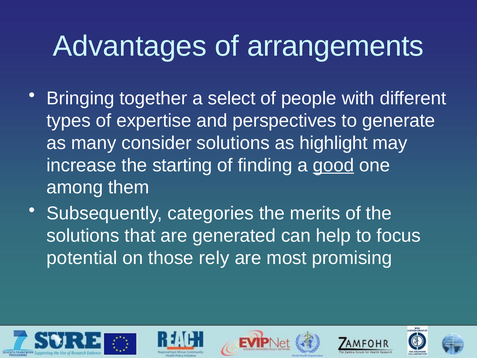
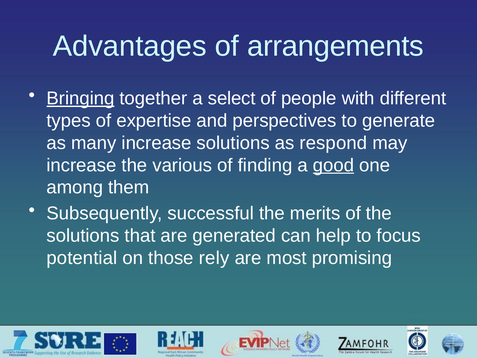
Bringing underline: none -> present (80, 98)
many consider: consider -> increase (157, 143)
highlight: highlight -> respond (333, 143)
starting: starting -> various (182, 165)
categories: categories -> successful (211, 213)
